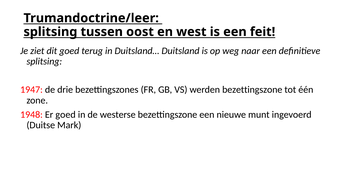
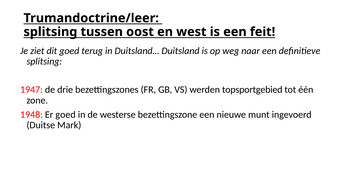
werden bezettingszone: bezettingszone -> topsportgebied (252, 90)
